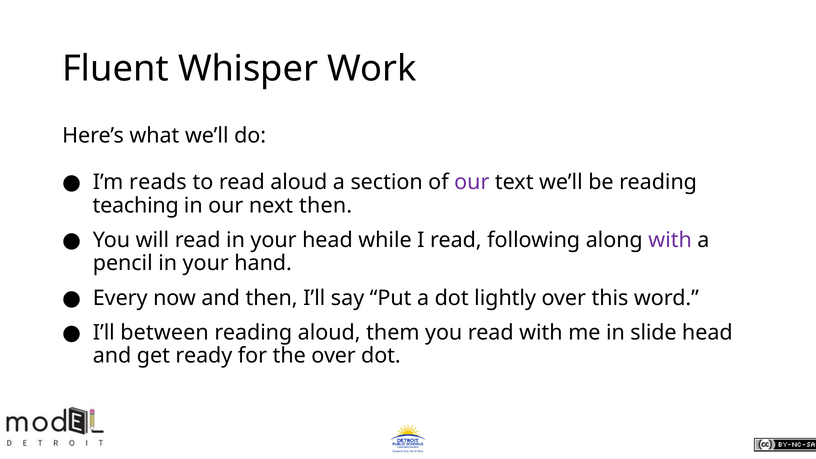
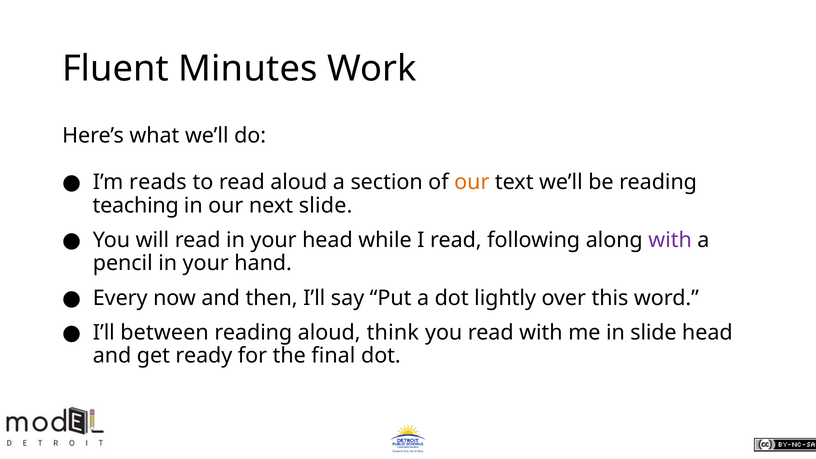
Whisper: Whisper -> Minutes (248, 69)
our colour: purple -> orange (472, 182)
next then: then -> slide (326, 205)
them: them -> think (393, 333)
the over: over -> final (333, 356)
